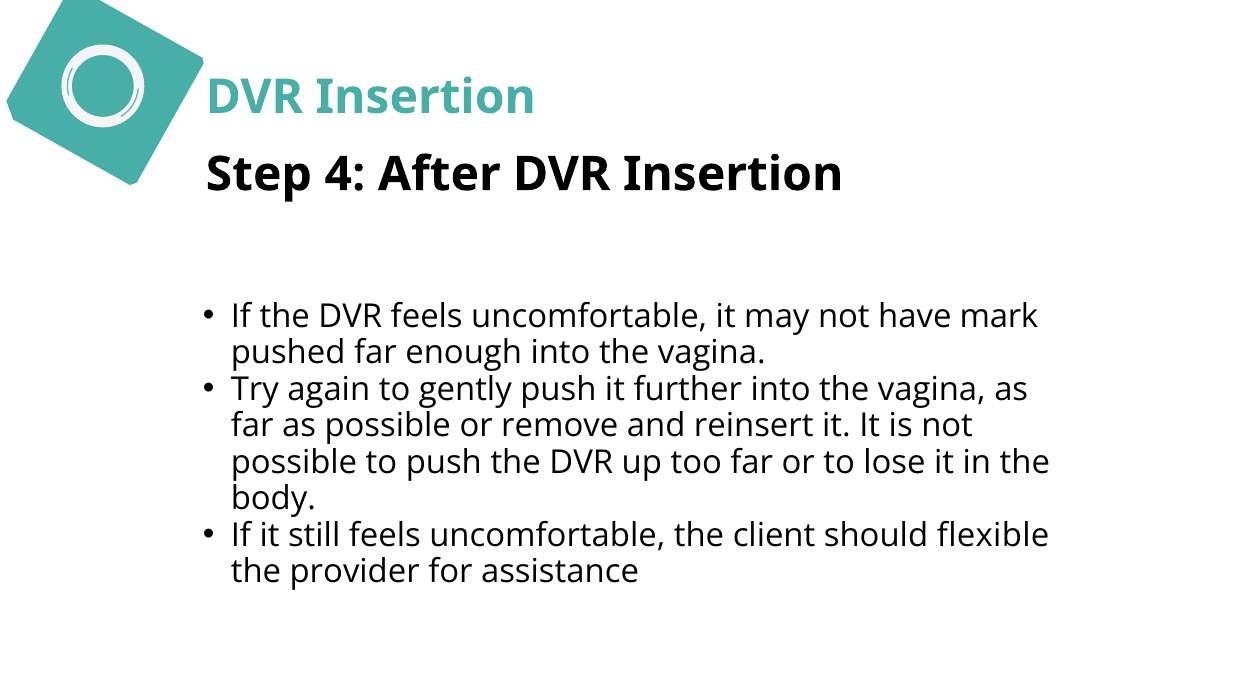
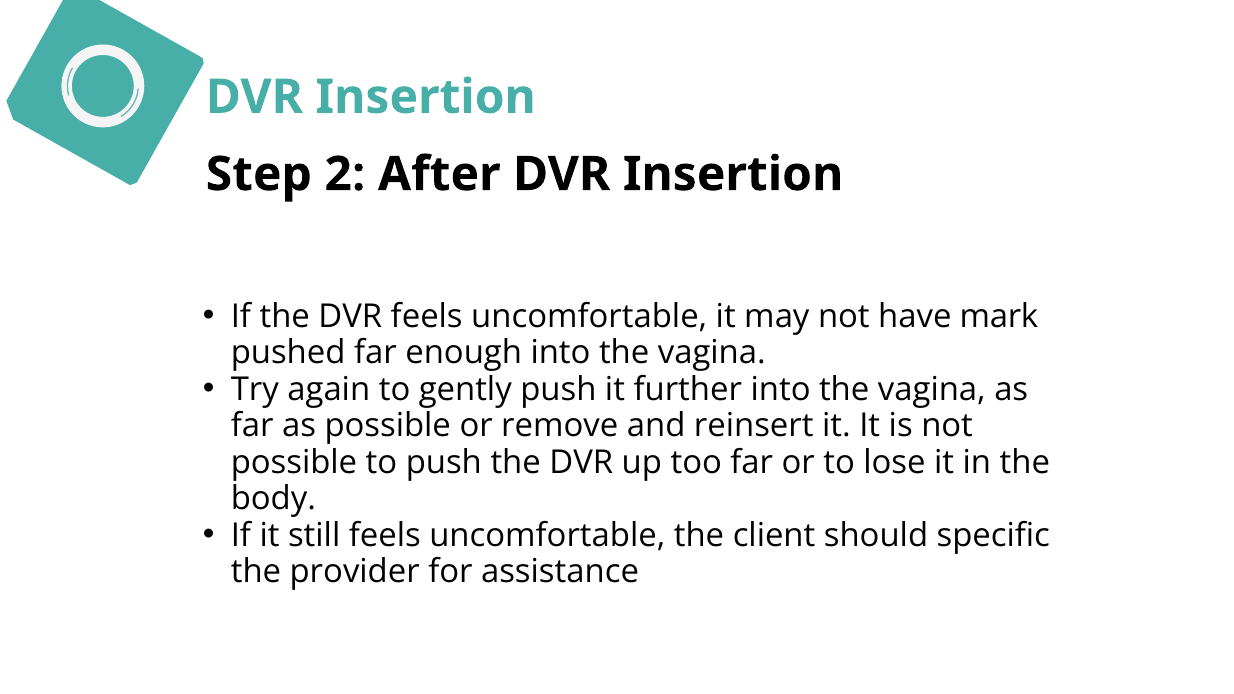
4: 4 -> 2 (345, 174)
flexible: flexible -> specific (993, 536)
